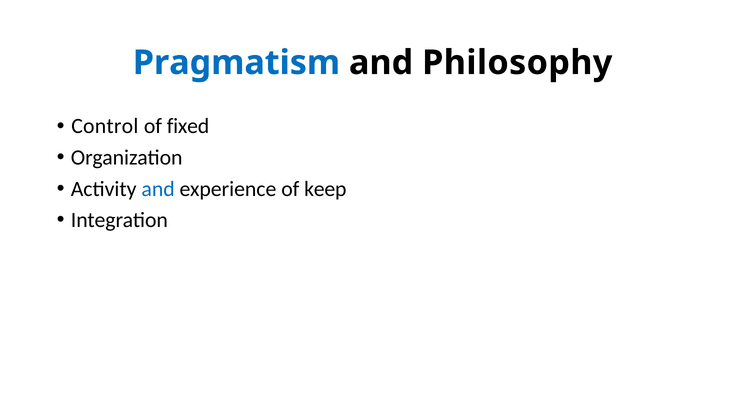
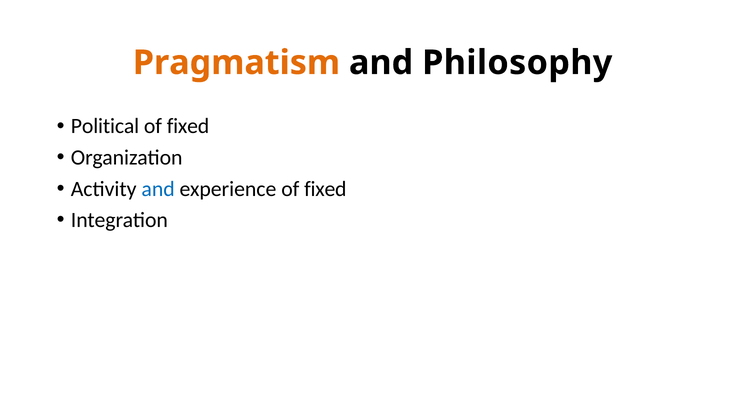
Pragmatism colour: blue -> orange (236, 63)
Control: Control -> Political (105, 126)
experience of keep: keep -> fixed (325, 189)
